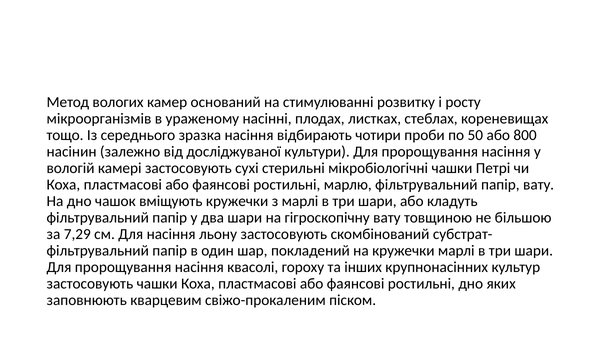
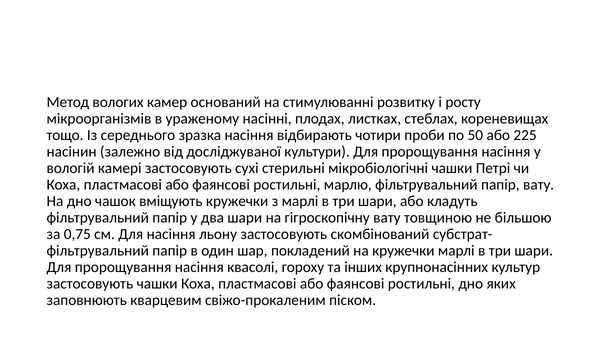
800: 800 -> 225 (525, 135)
7,29: 7,29 -> 0,75 (77, 234)
